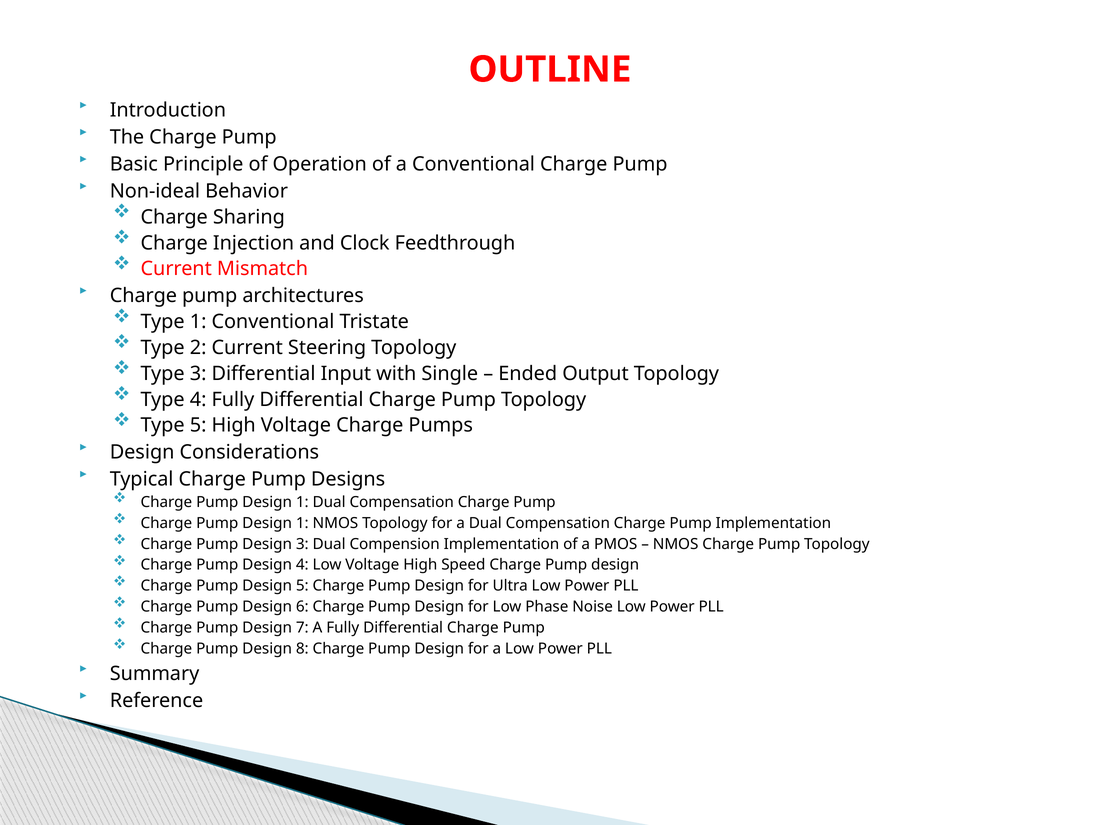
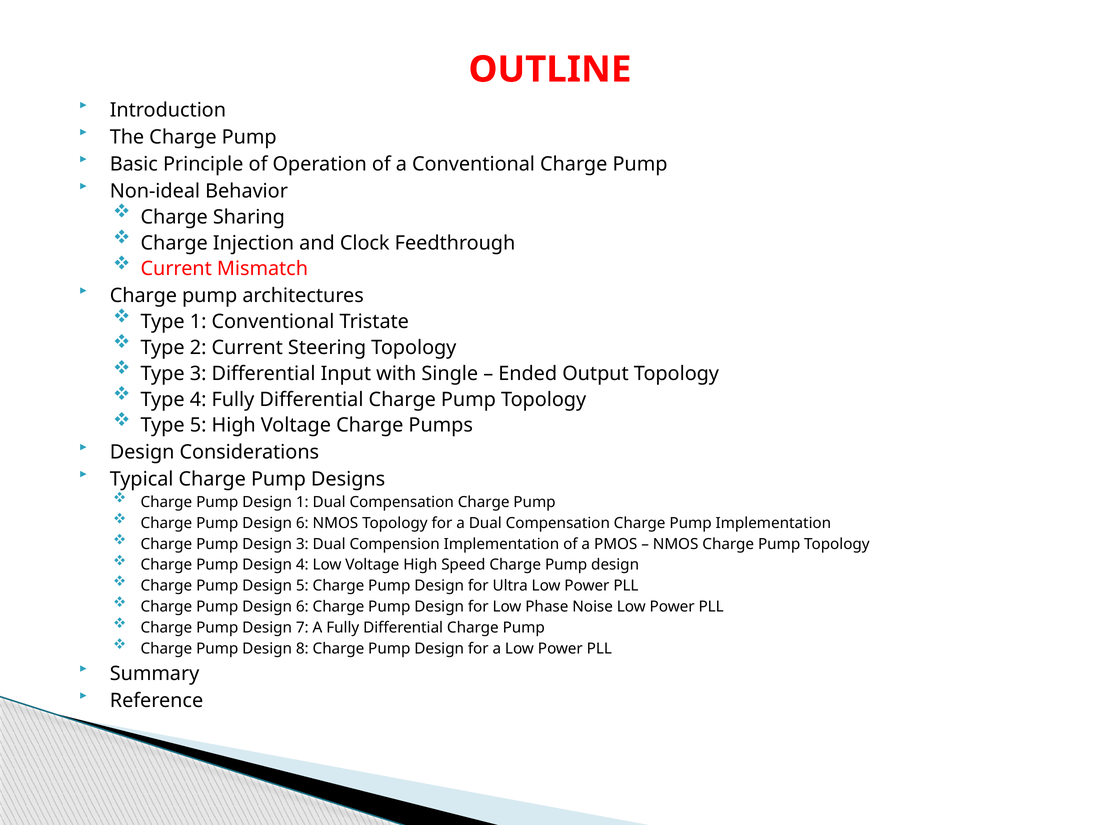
1: 1 -> 6 (302, 523)
